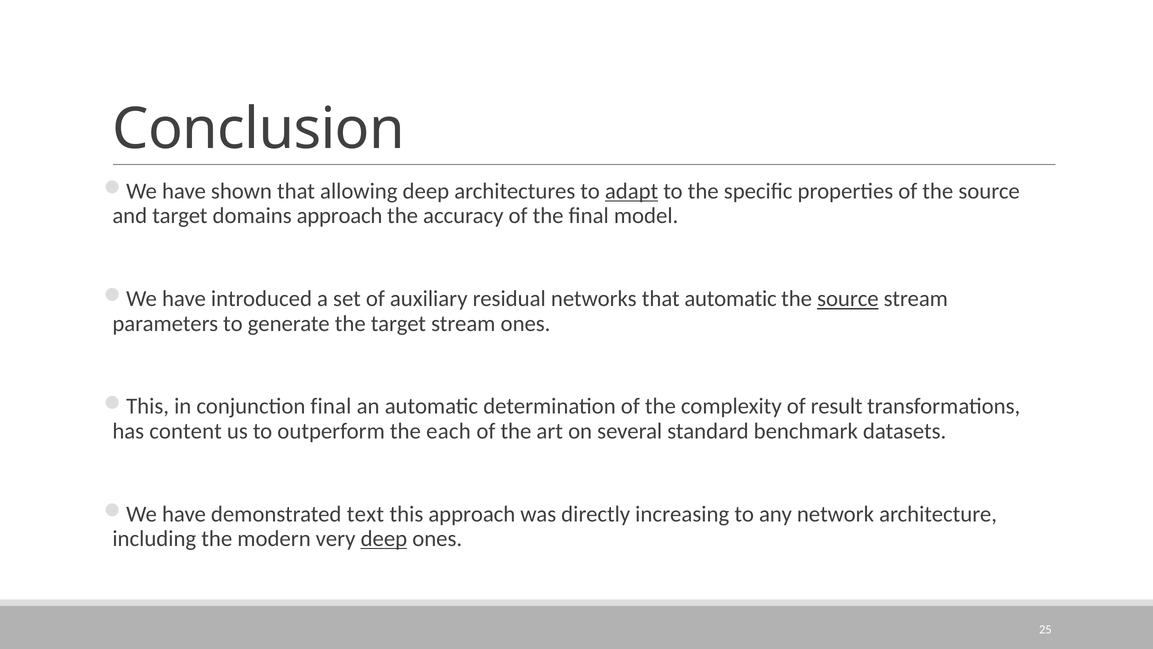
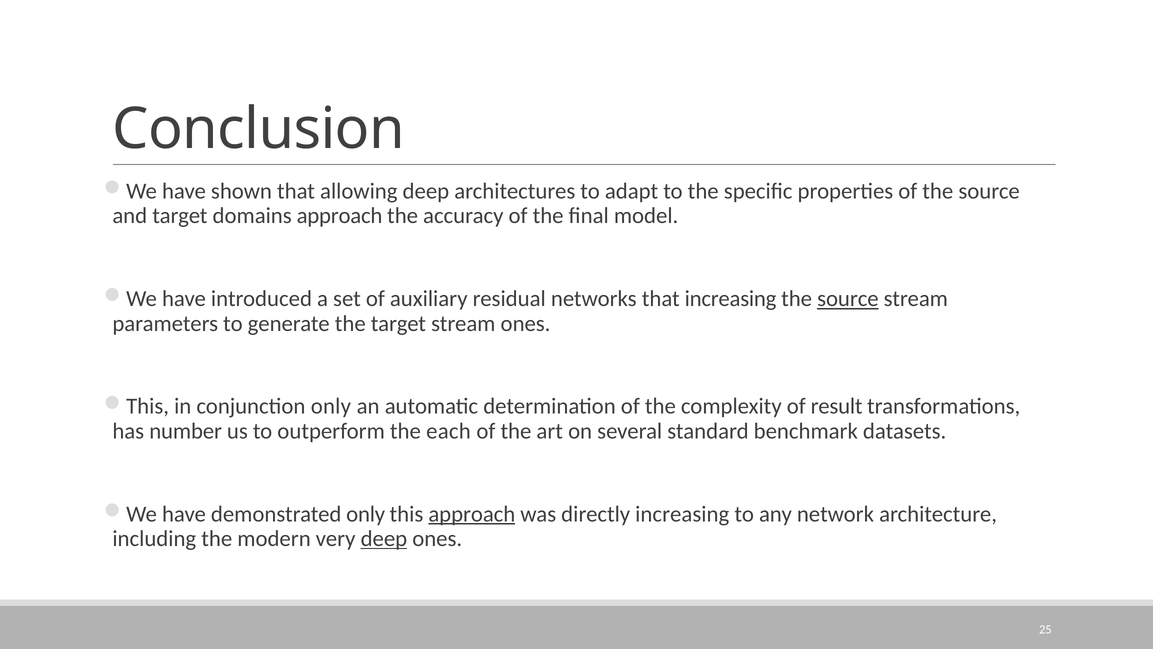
adapt underline: present -> none (632, 191)
that automatic: automatic -> increasing (731, 299)
conjunction final: final -> only (331, 406)
content: content -> number (186, 431)
demonstrated text: text -> only (366, 514)
approach underline: none -> present (472, 514)
